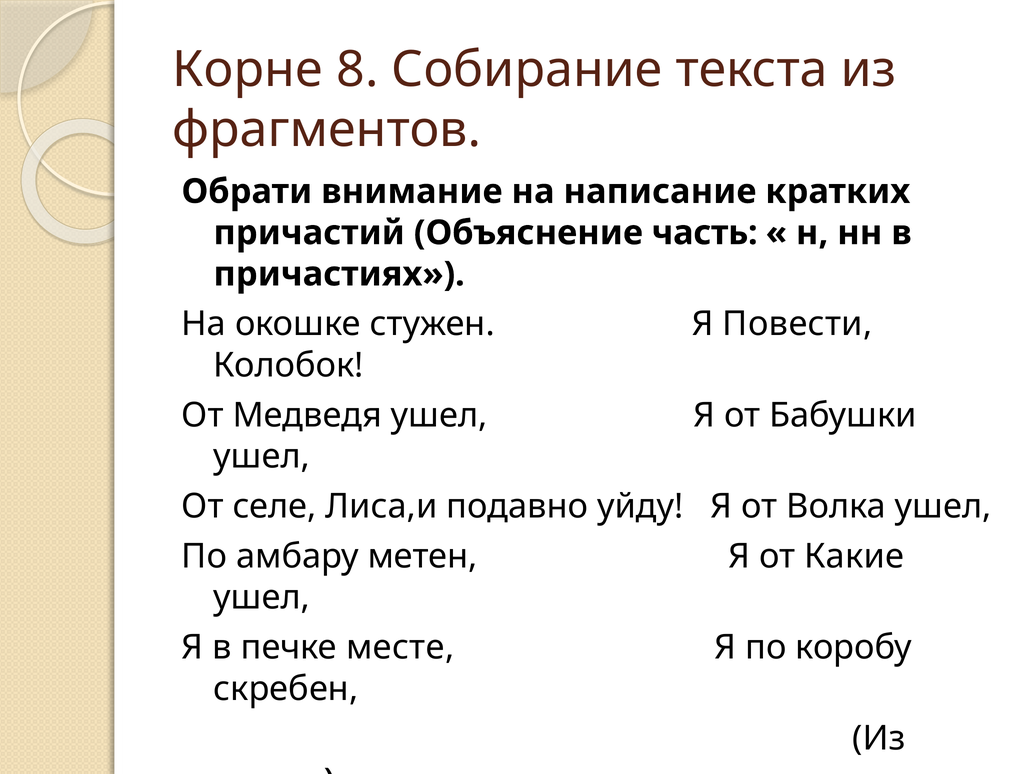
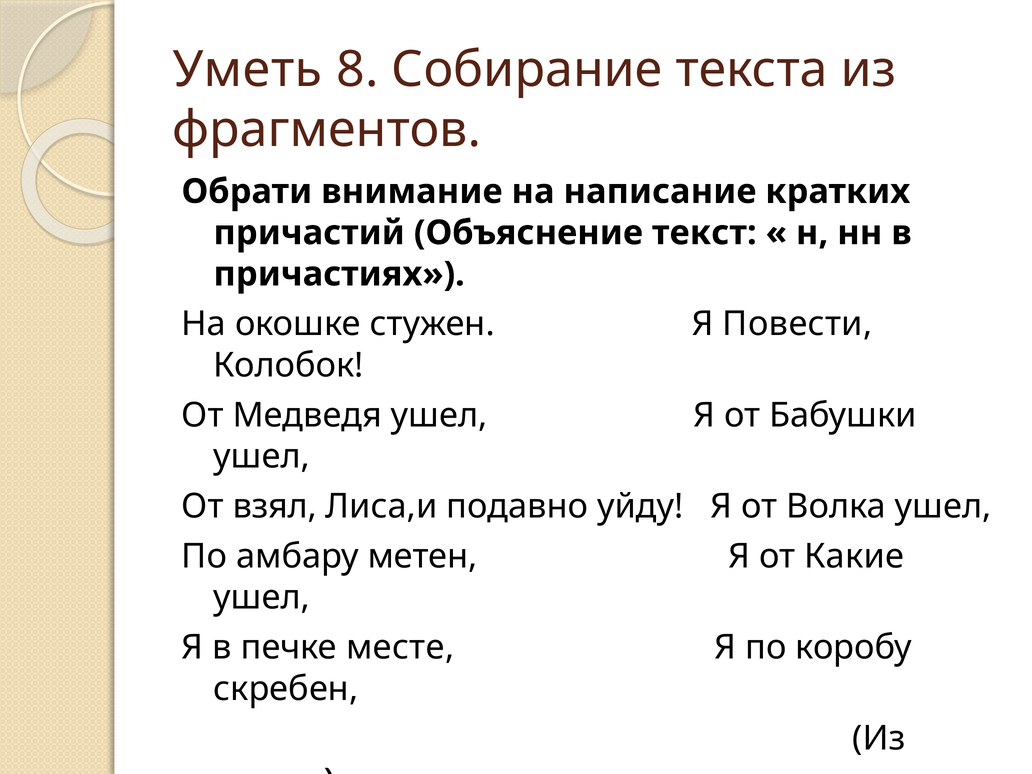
Корне: Корне -> Уметь (247, 70)
часть: часть -> текст (704, 233)
селе: селе -> взял (275, 506)
